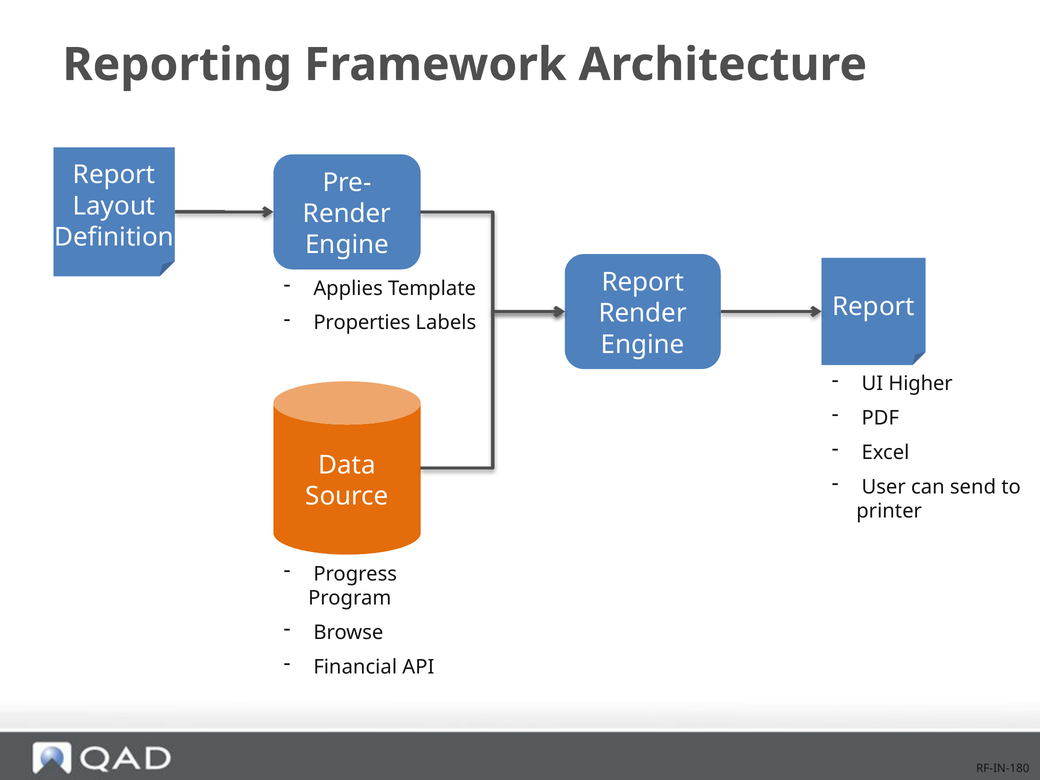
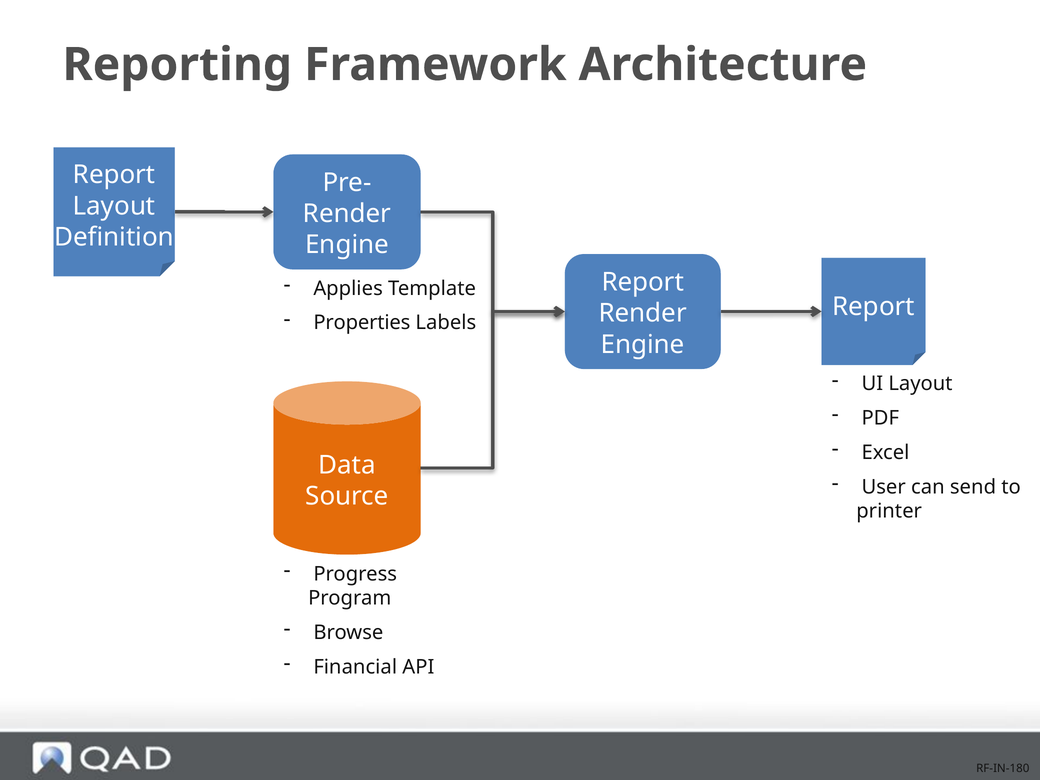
UI Higher: Higher -> Layout (920, 384)
